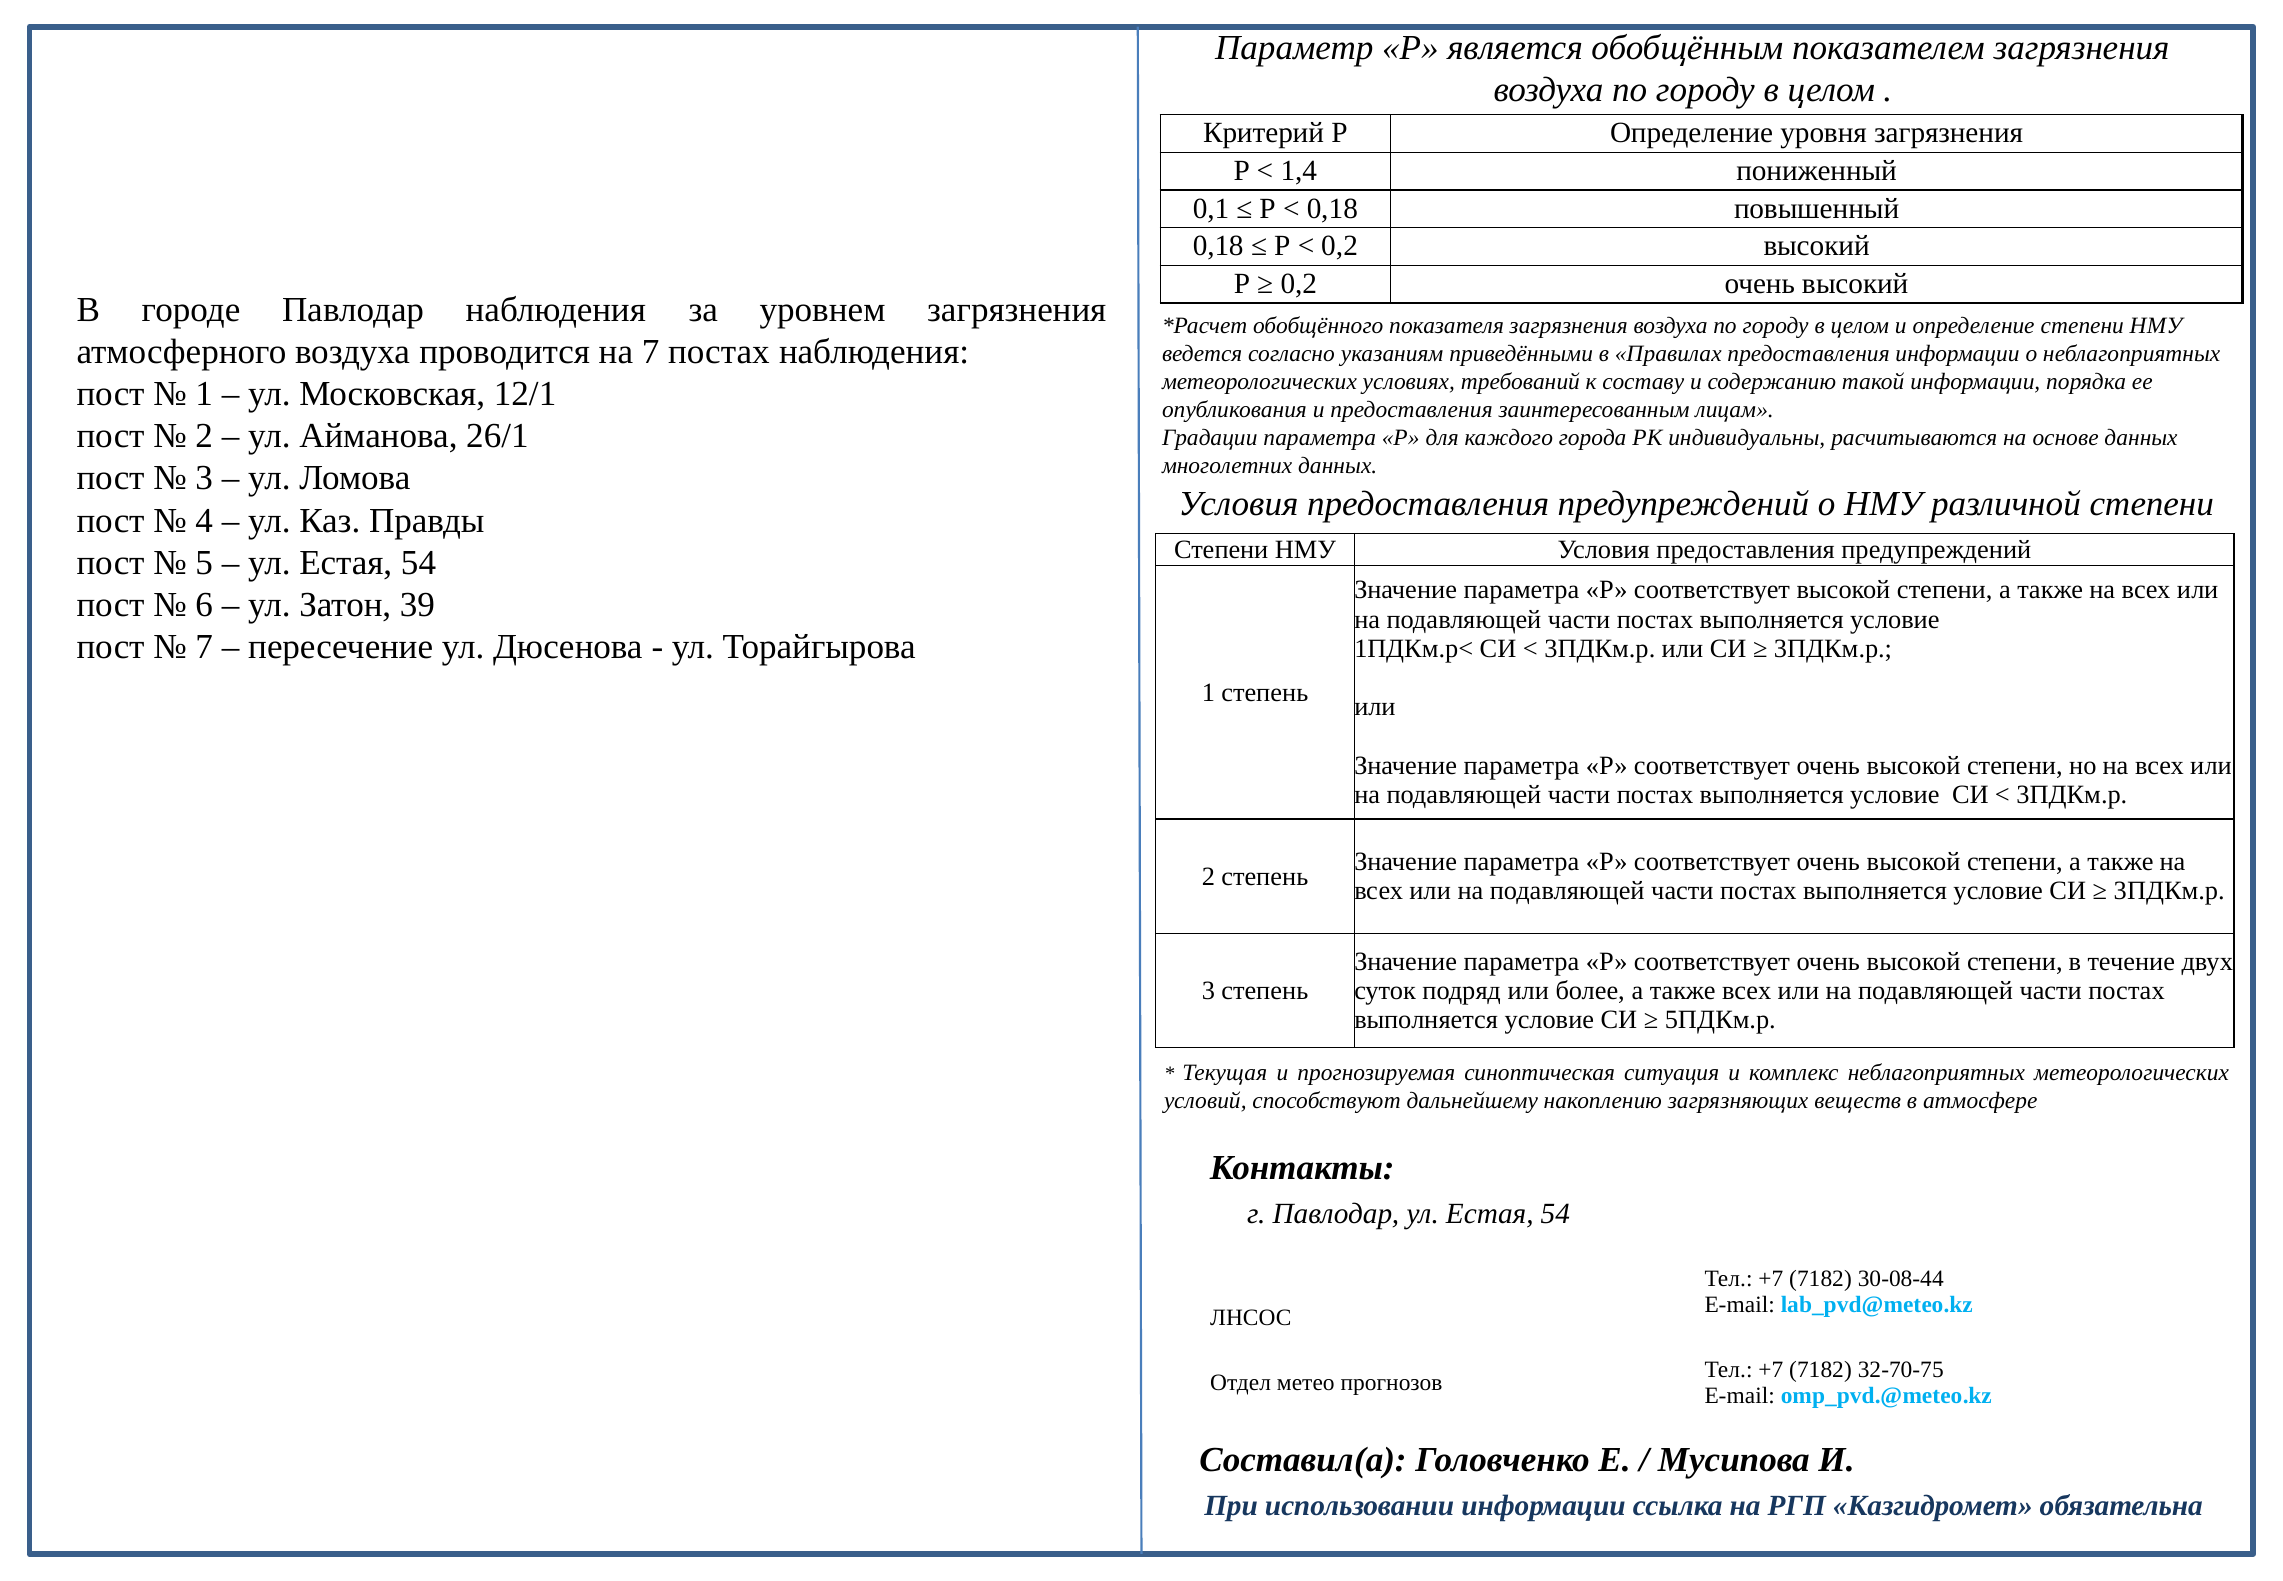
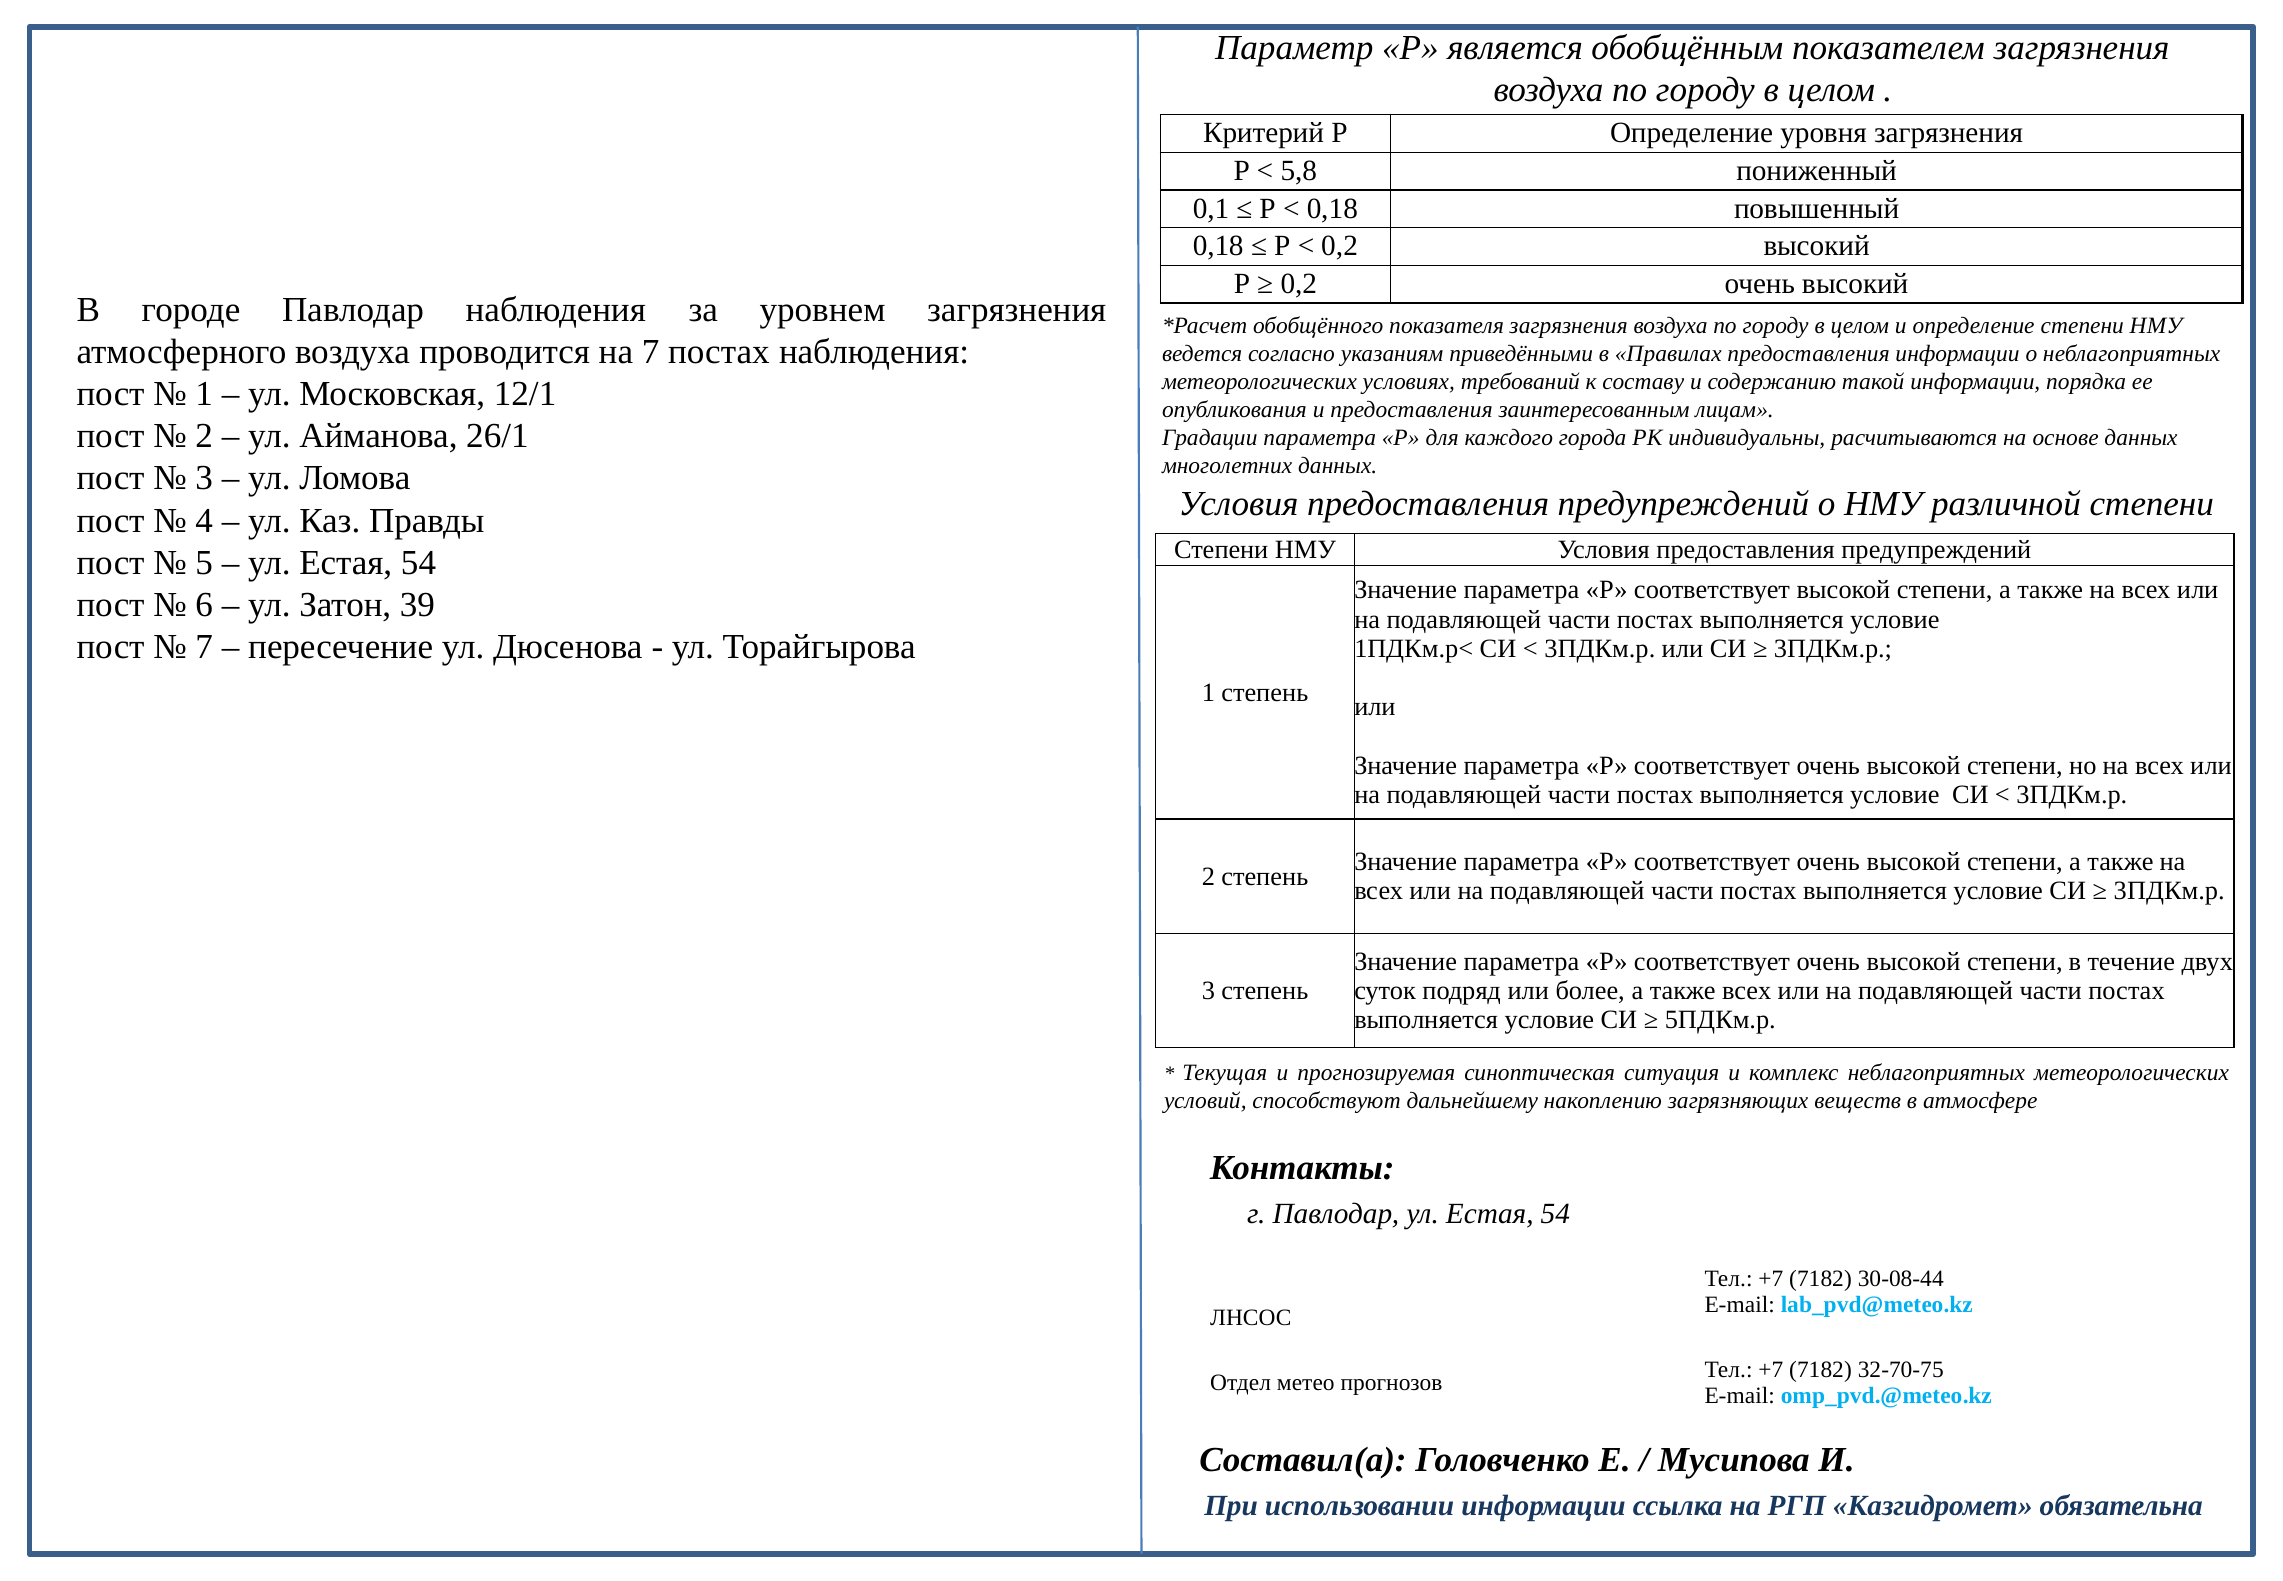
1,4: 1,4 -> 5,8 (1299, 171)
